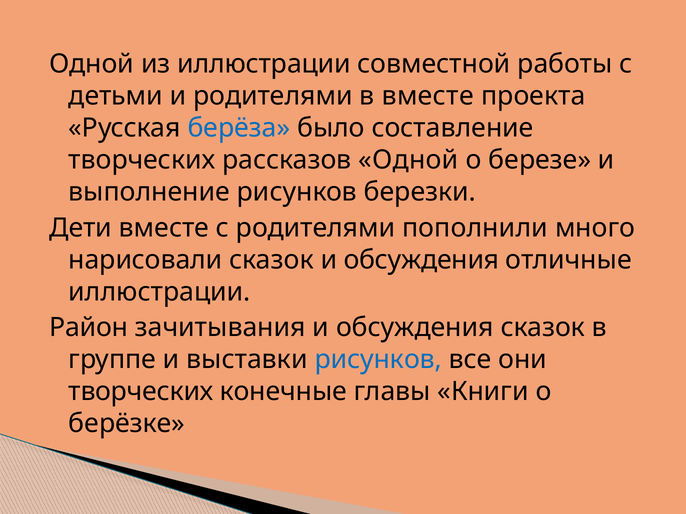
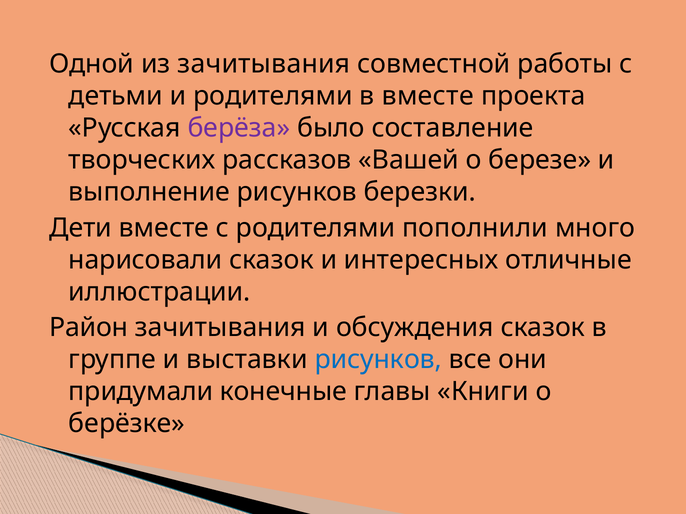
из иллюстрации: иллюстрации -> зачитывания (264, 64)
берёза colour: blue -> purple (239, 128)
рассказов Одной: Одной -> Вашей (409, 160)
сказок и обсуждения: обсуждения -> интересных (421, 260)
творческих: творческих -> придумали (141, 392)
